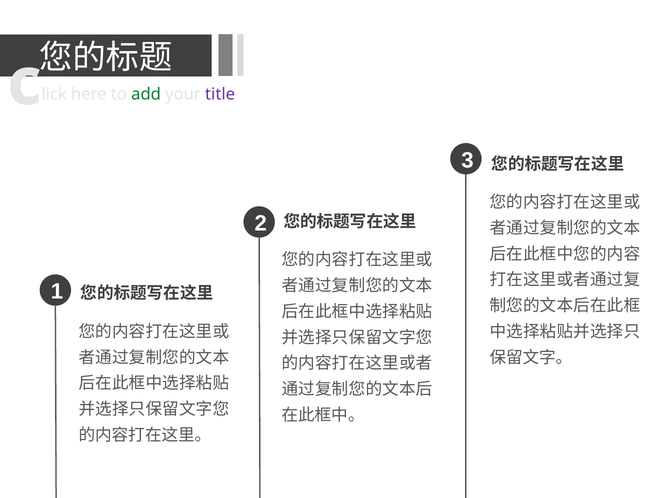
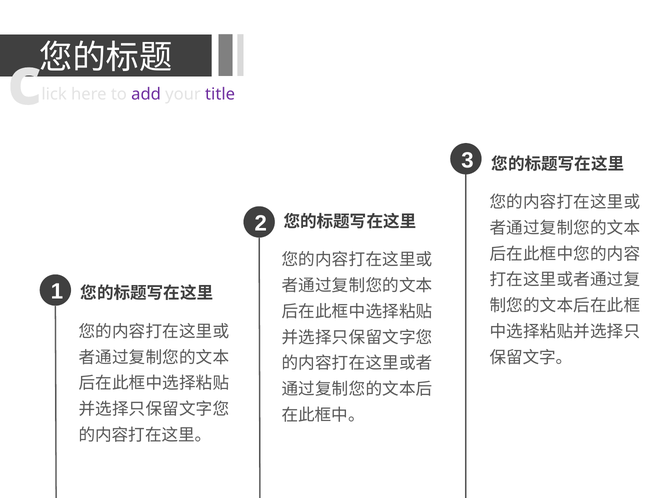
add colour: green -> purple (146, 94)
